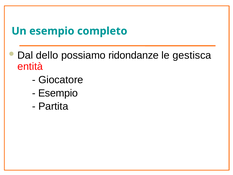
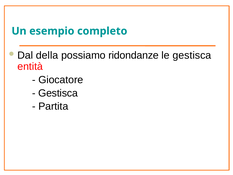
dello: dello -> della (47, 55)
Esempio: Esempio -> Gestisca (58, 93)
